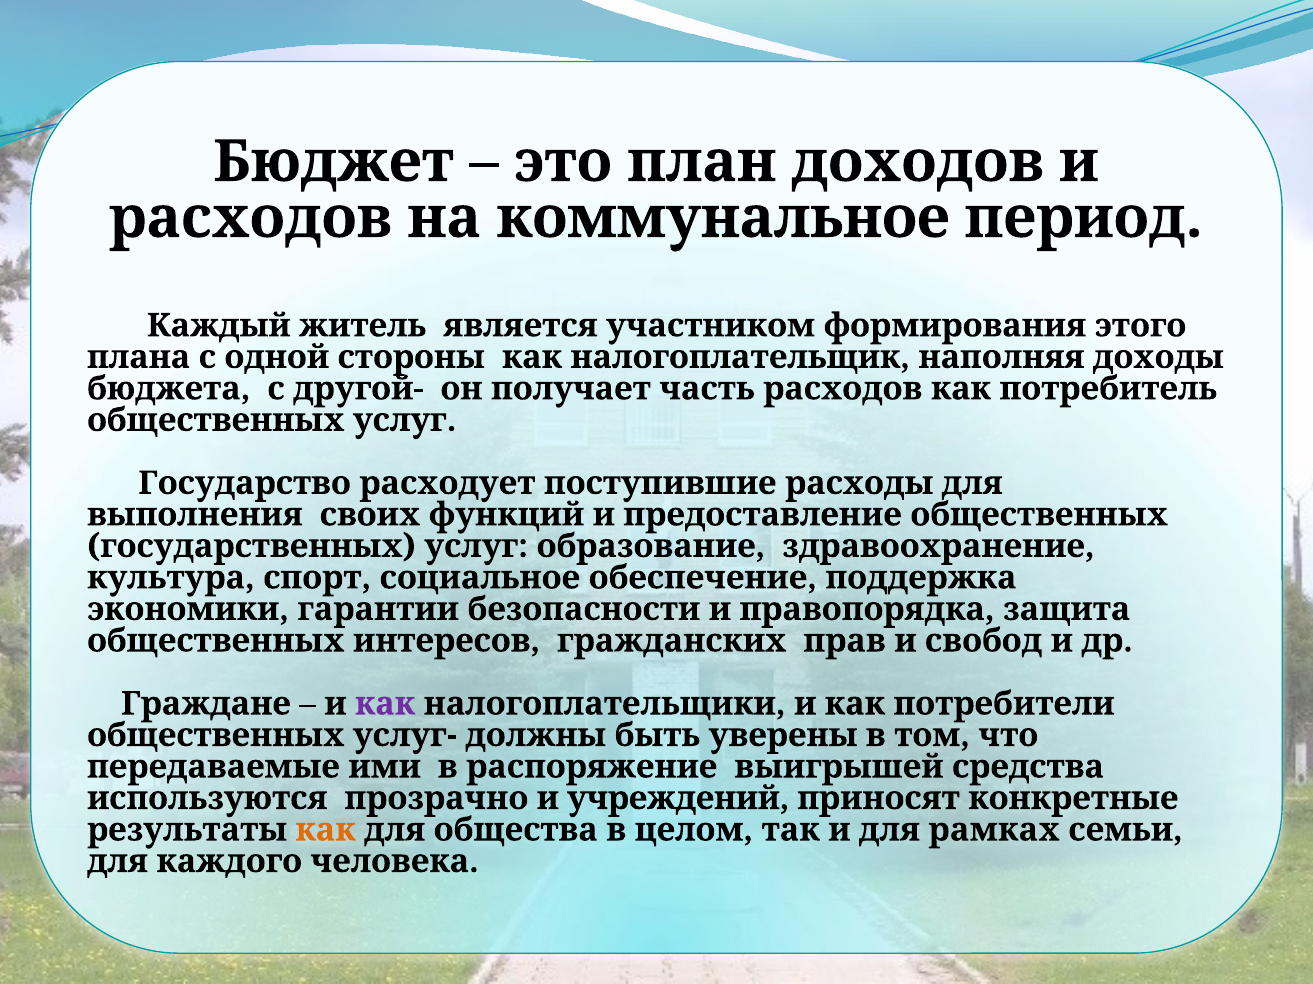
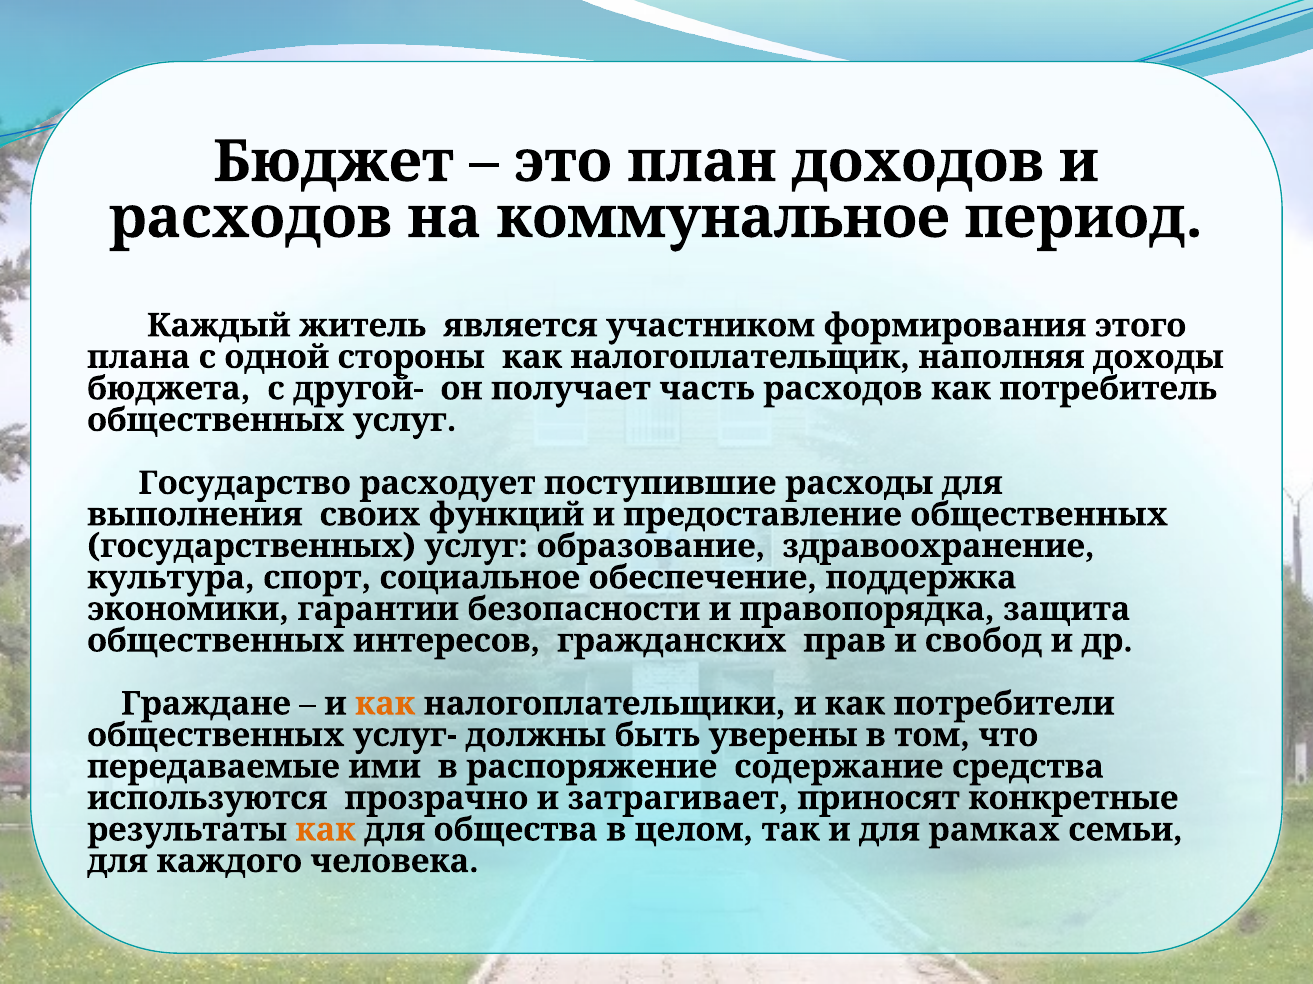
как colour: purple -> orange (385, 704)
выигрышей: выигрышей -> содержание (839, 767)
учреждений: учреждений -> затрагивает (678, 799)
